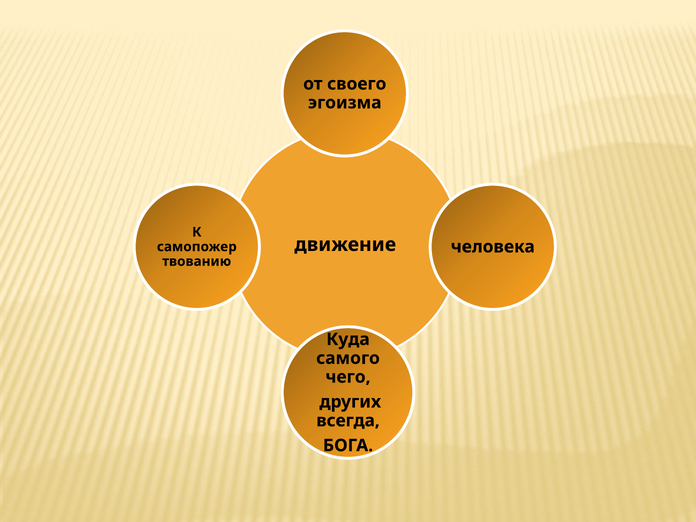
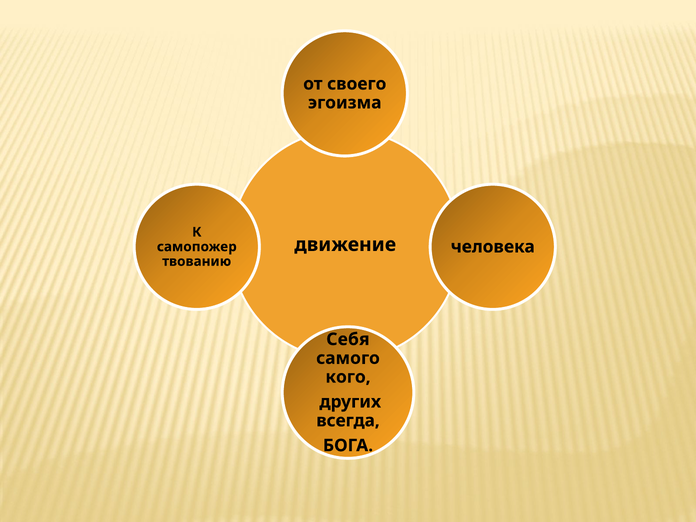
Куда: Куда -> Себя (348, 339)
чего: чего -> кого (348, 377)
